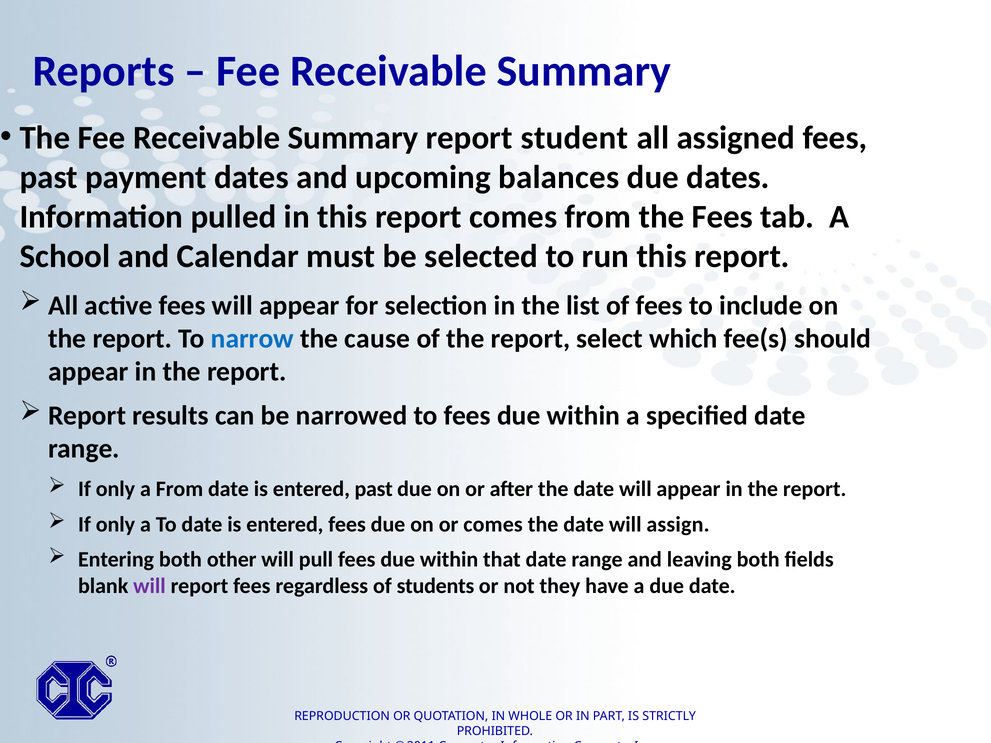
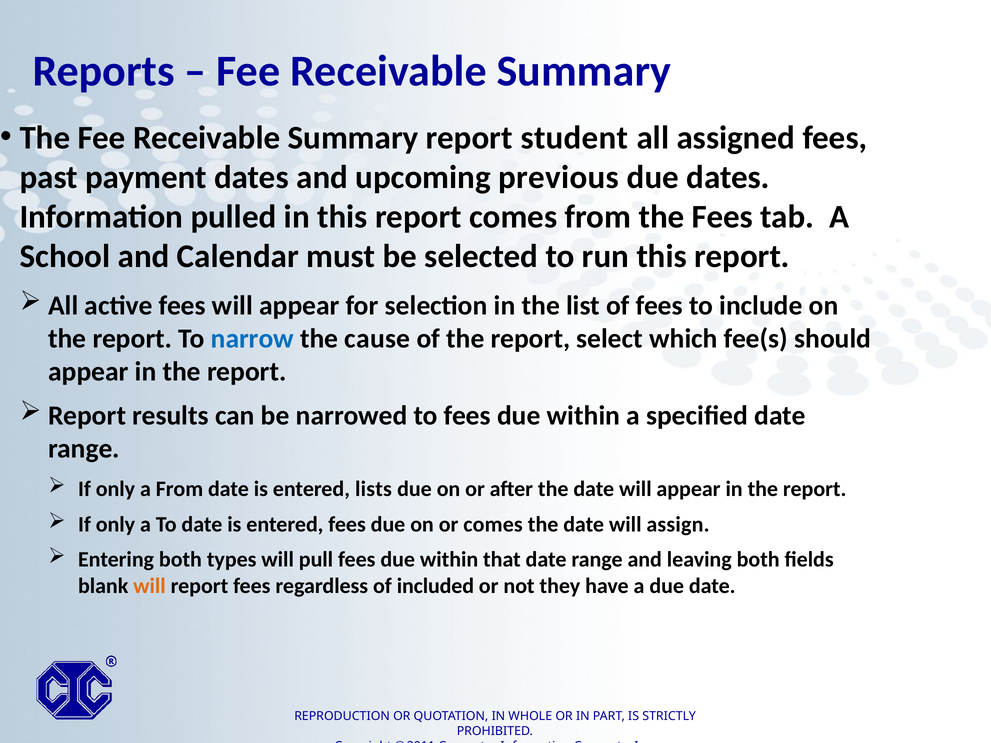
balances: balances -> previous (559, 177)
entered past: past -> lists (373, 489)
other: other -> types (232, 560)
will colour: purple -> orange (149, 586)
students: students -> included (435, 586)
